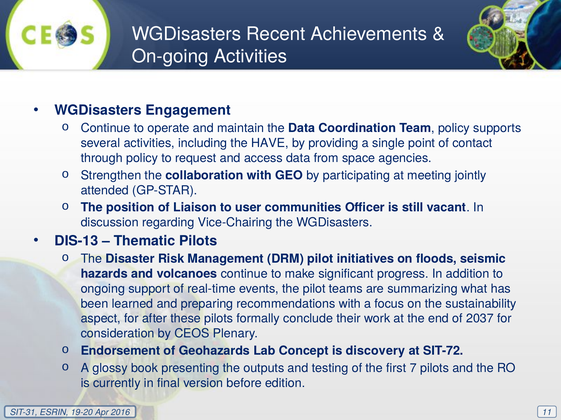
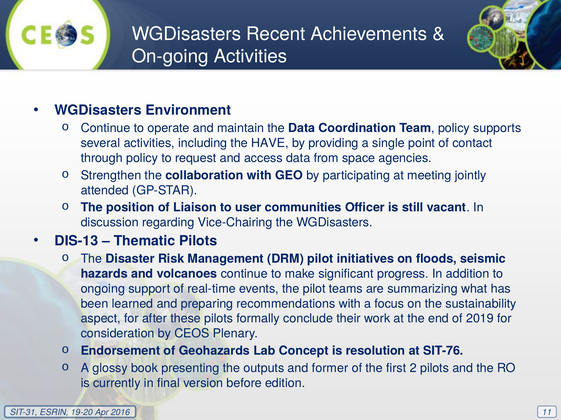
Engagement: Engagement -> Environment (188, 110)
2037: 2037 -> 2019 (480, 319)
discovery: discovery -> resolution (376, 351)
SIT-72: SIT-72 -> SIT-76 (443, 351)
testing: testing -> former (330, 369)
7: 7 -> 2 (413, 369)
